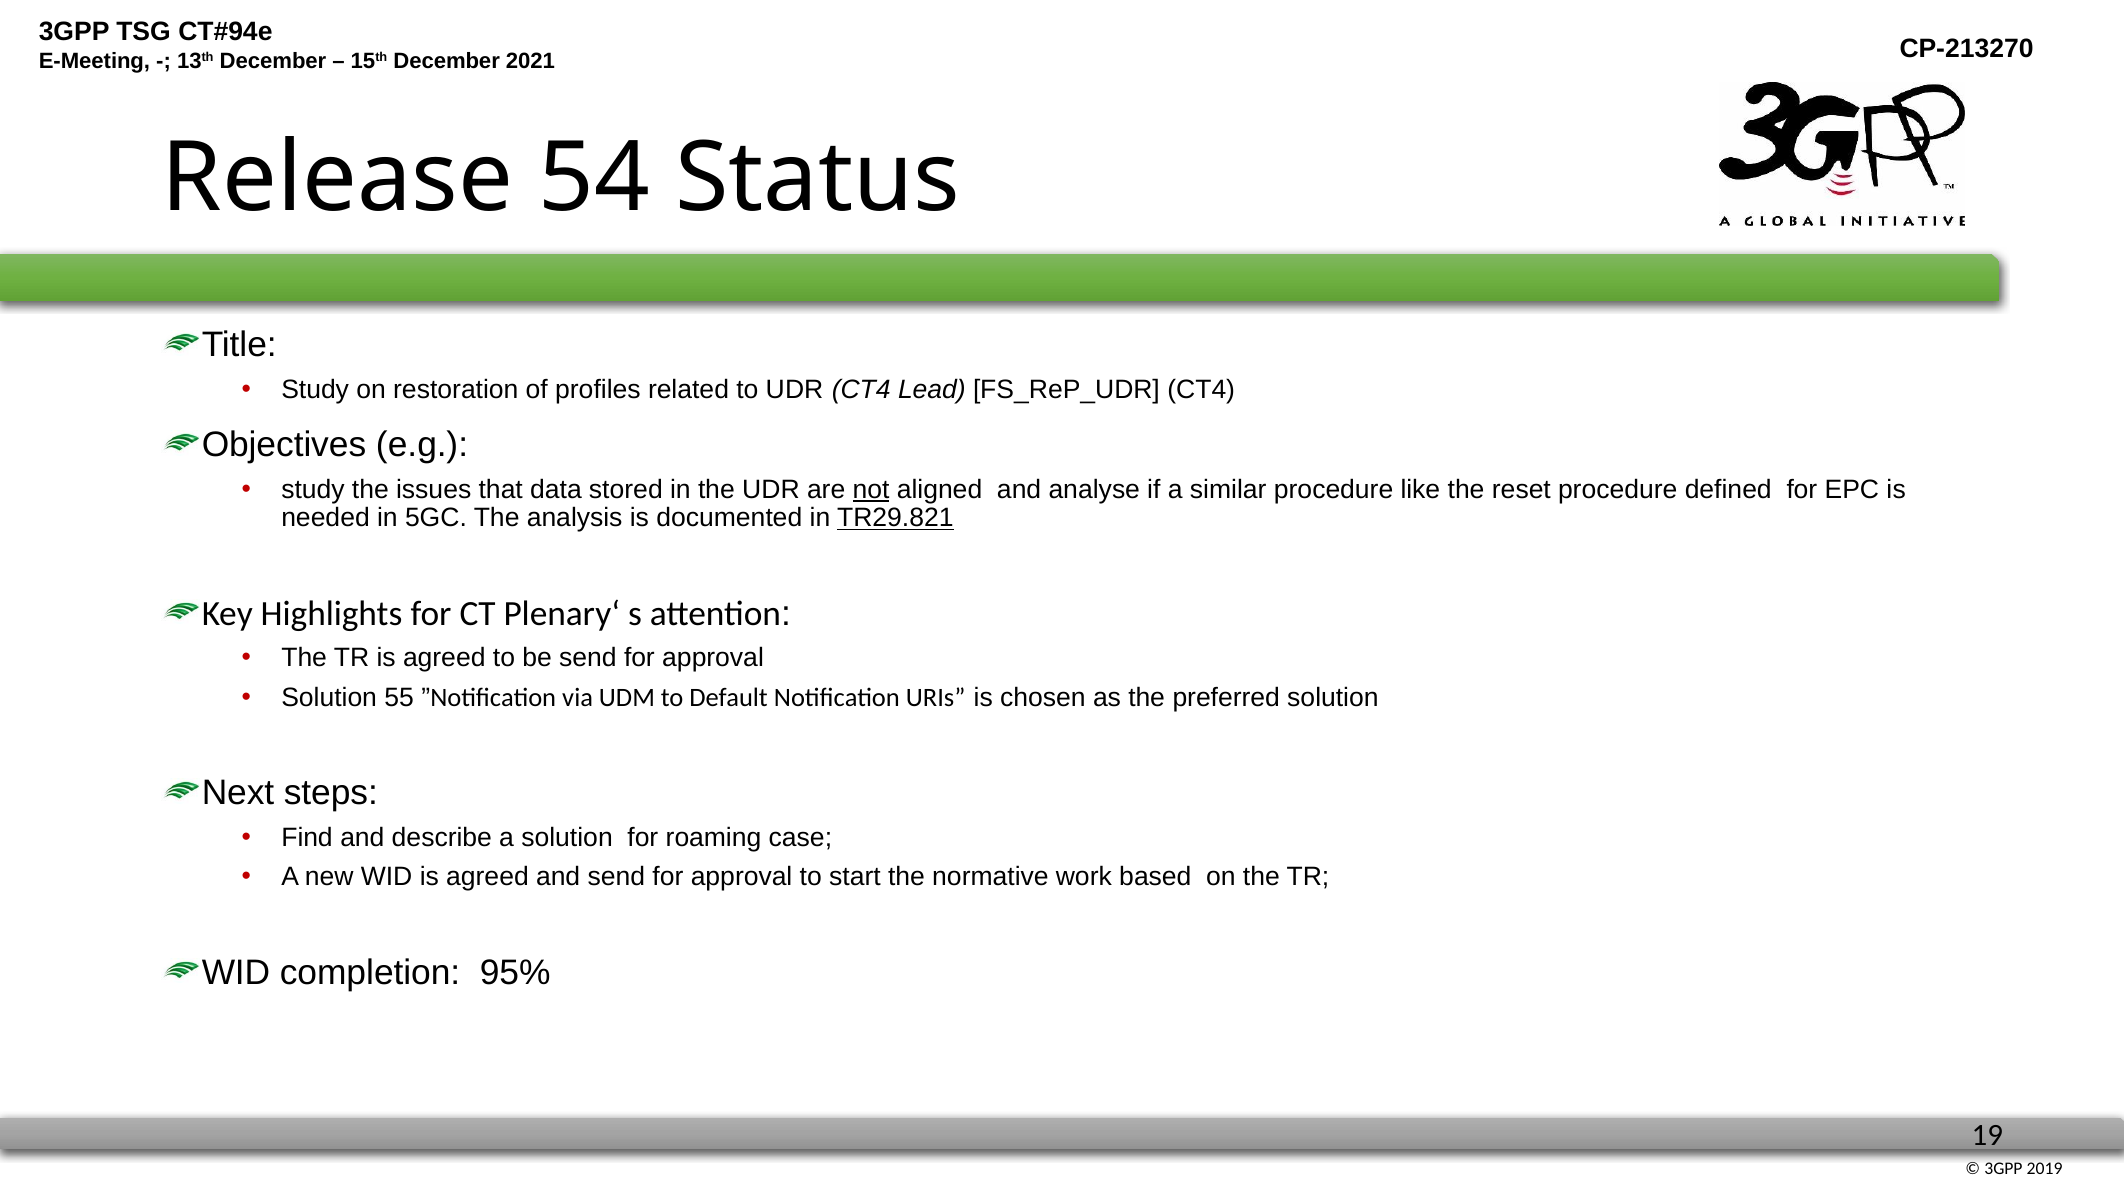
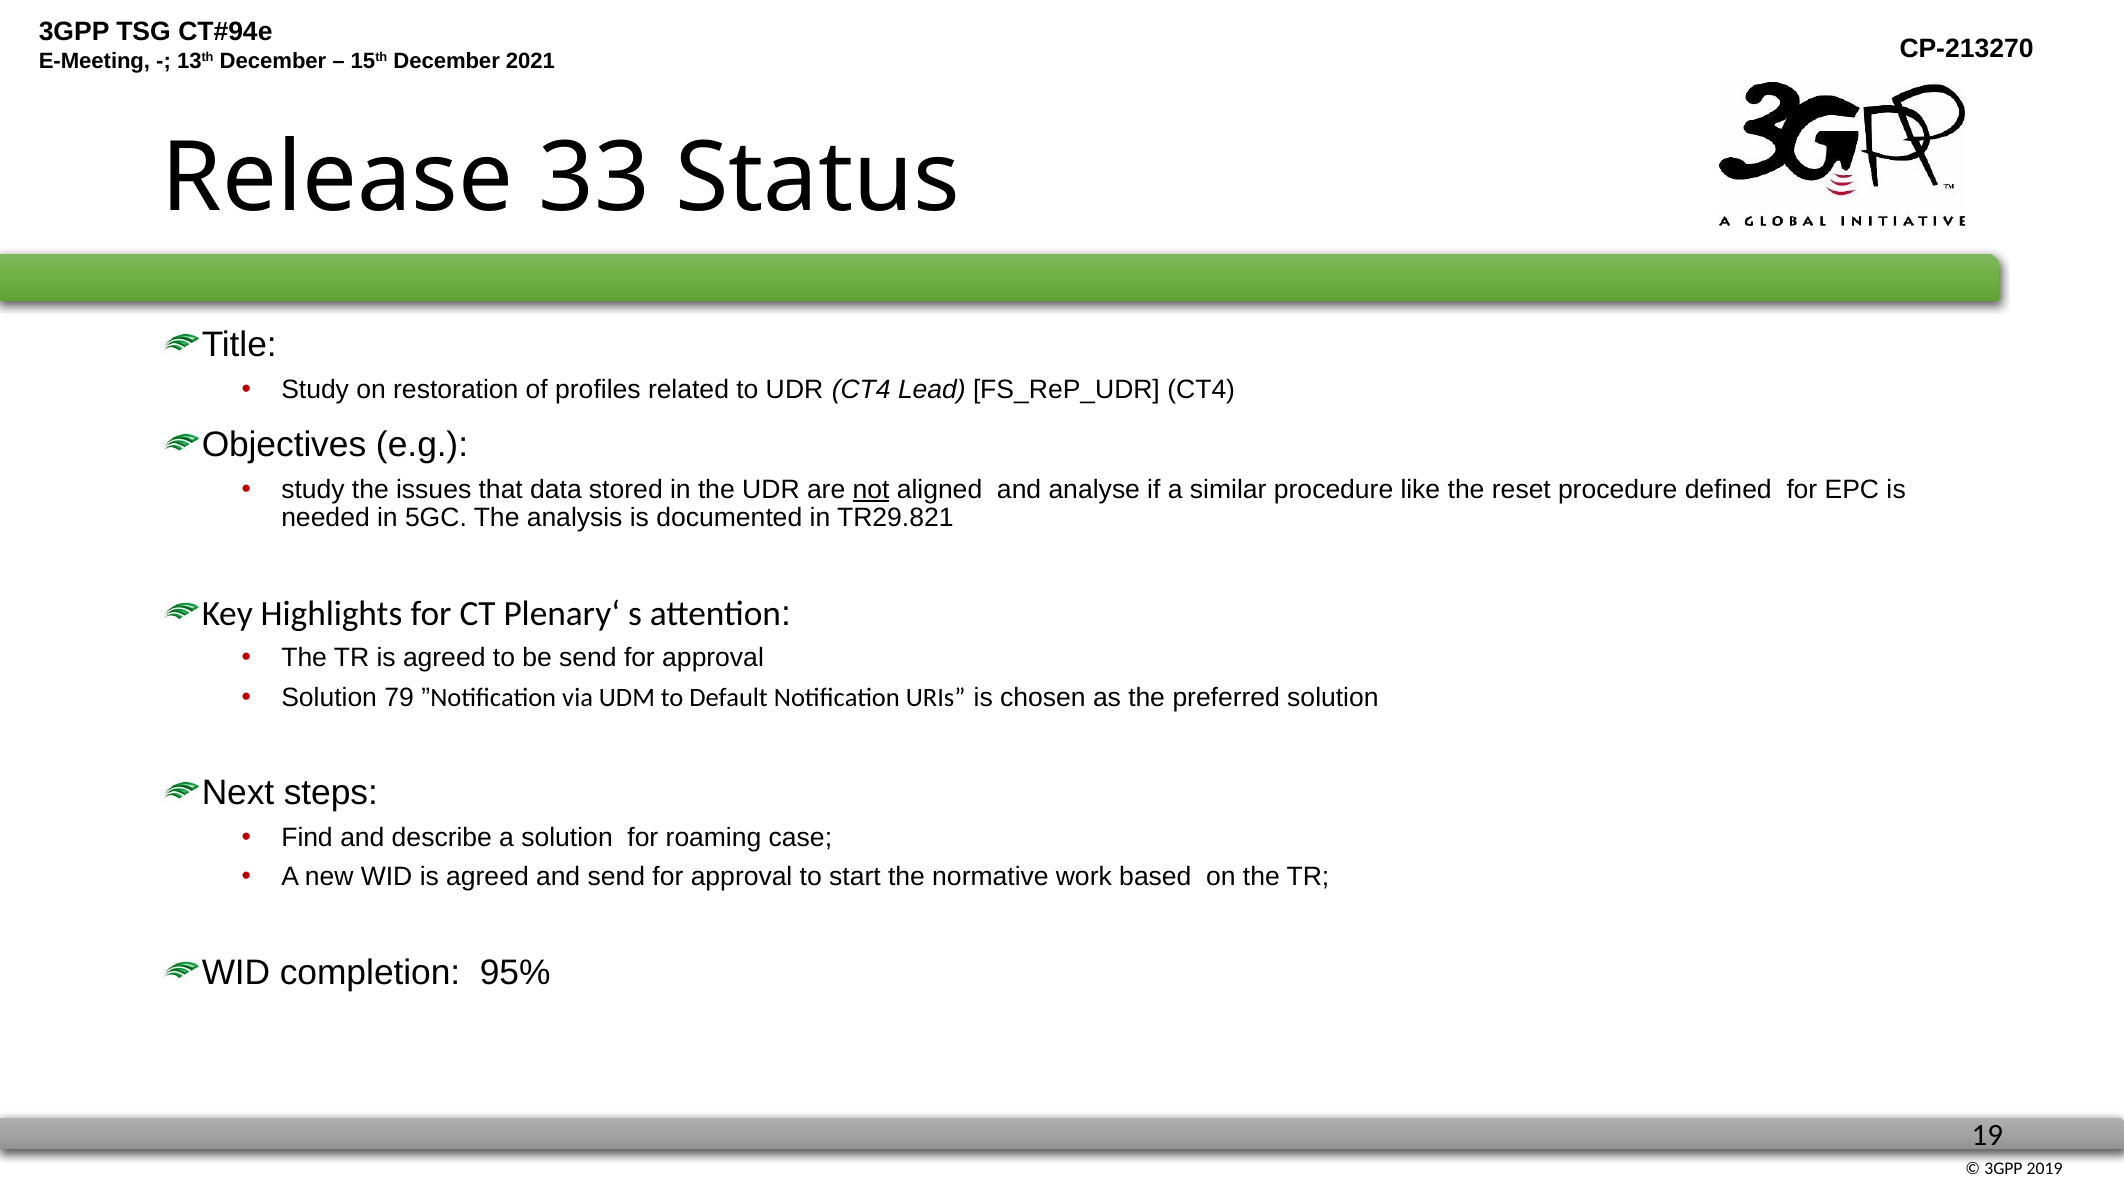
54: 54 -> 33 (594, 178)
TR29.821 underline: present -> none (895, 518)
55: 55 -> 79 (399, 698)
